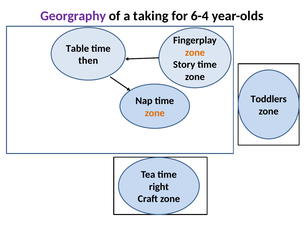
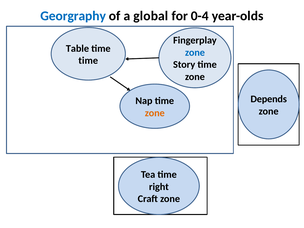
Georgraphy colour: purple -> blue (73, 16)
taking: taking -> global (151, 16)
6-4: 6-4 -> 0-4 (200, 16)
zone colour: orange -> blue (195, 52)
then: then -> time (88, 61)
Toddlers: Toddlers -> Depends (269, 99)
